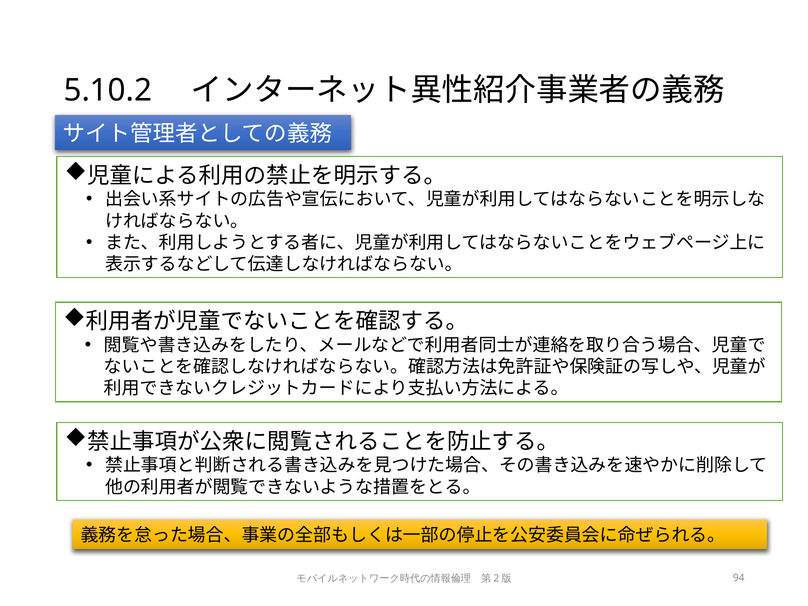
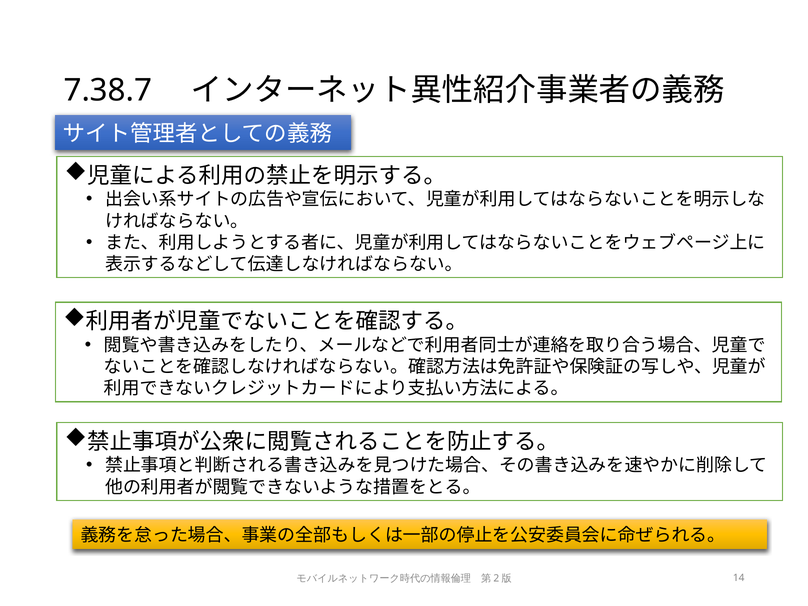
5.10.2: 5.10.2 -> 7.38.7 (108, 91)
94: 94 -> 14 (739, 578)
